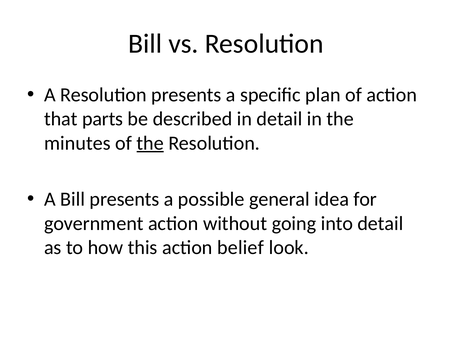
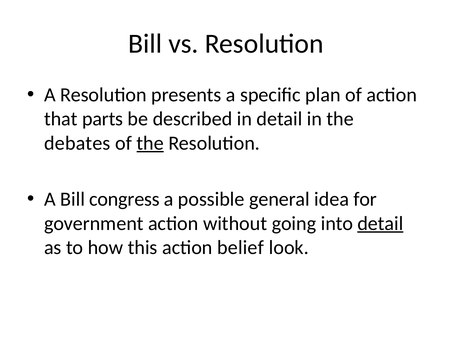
minutes: minutes -> debates (77, 143)
Bill presents: presents -> congress (124, 199)
detail underline: none -> present (380, 223)
